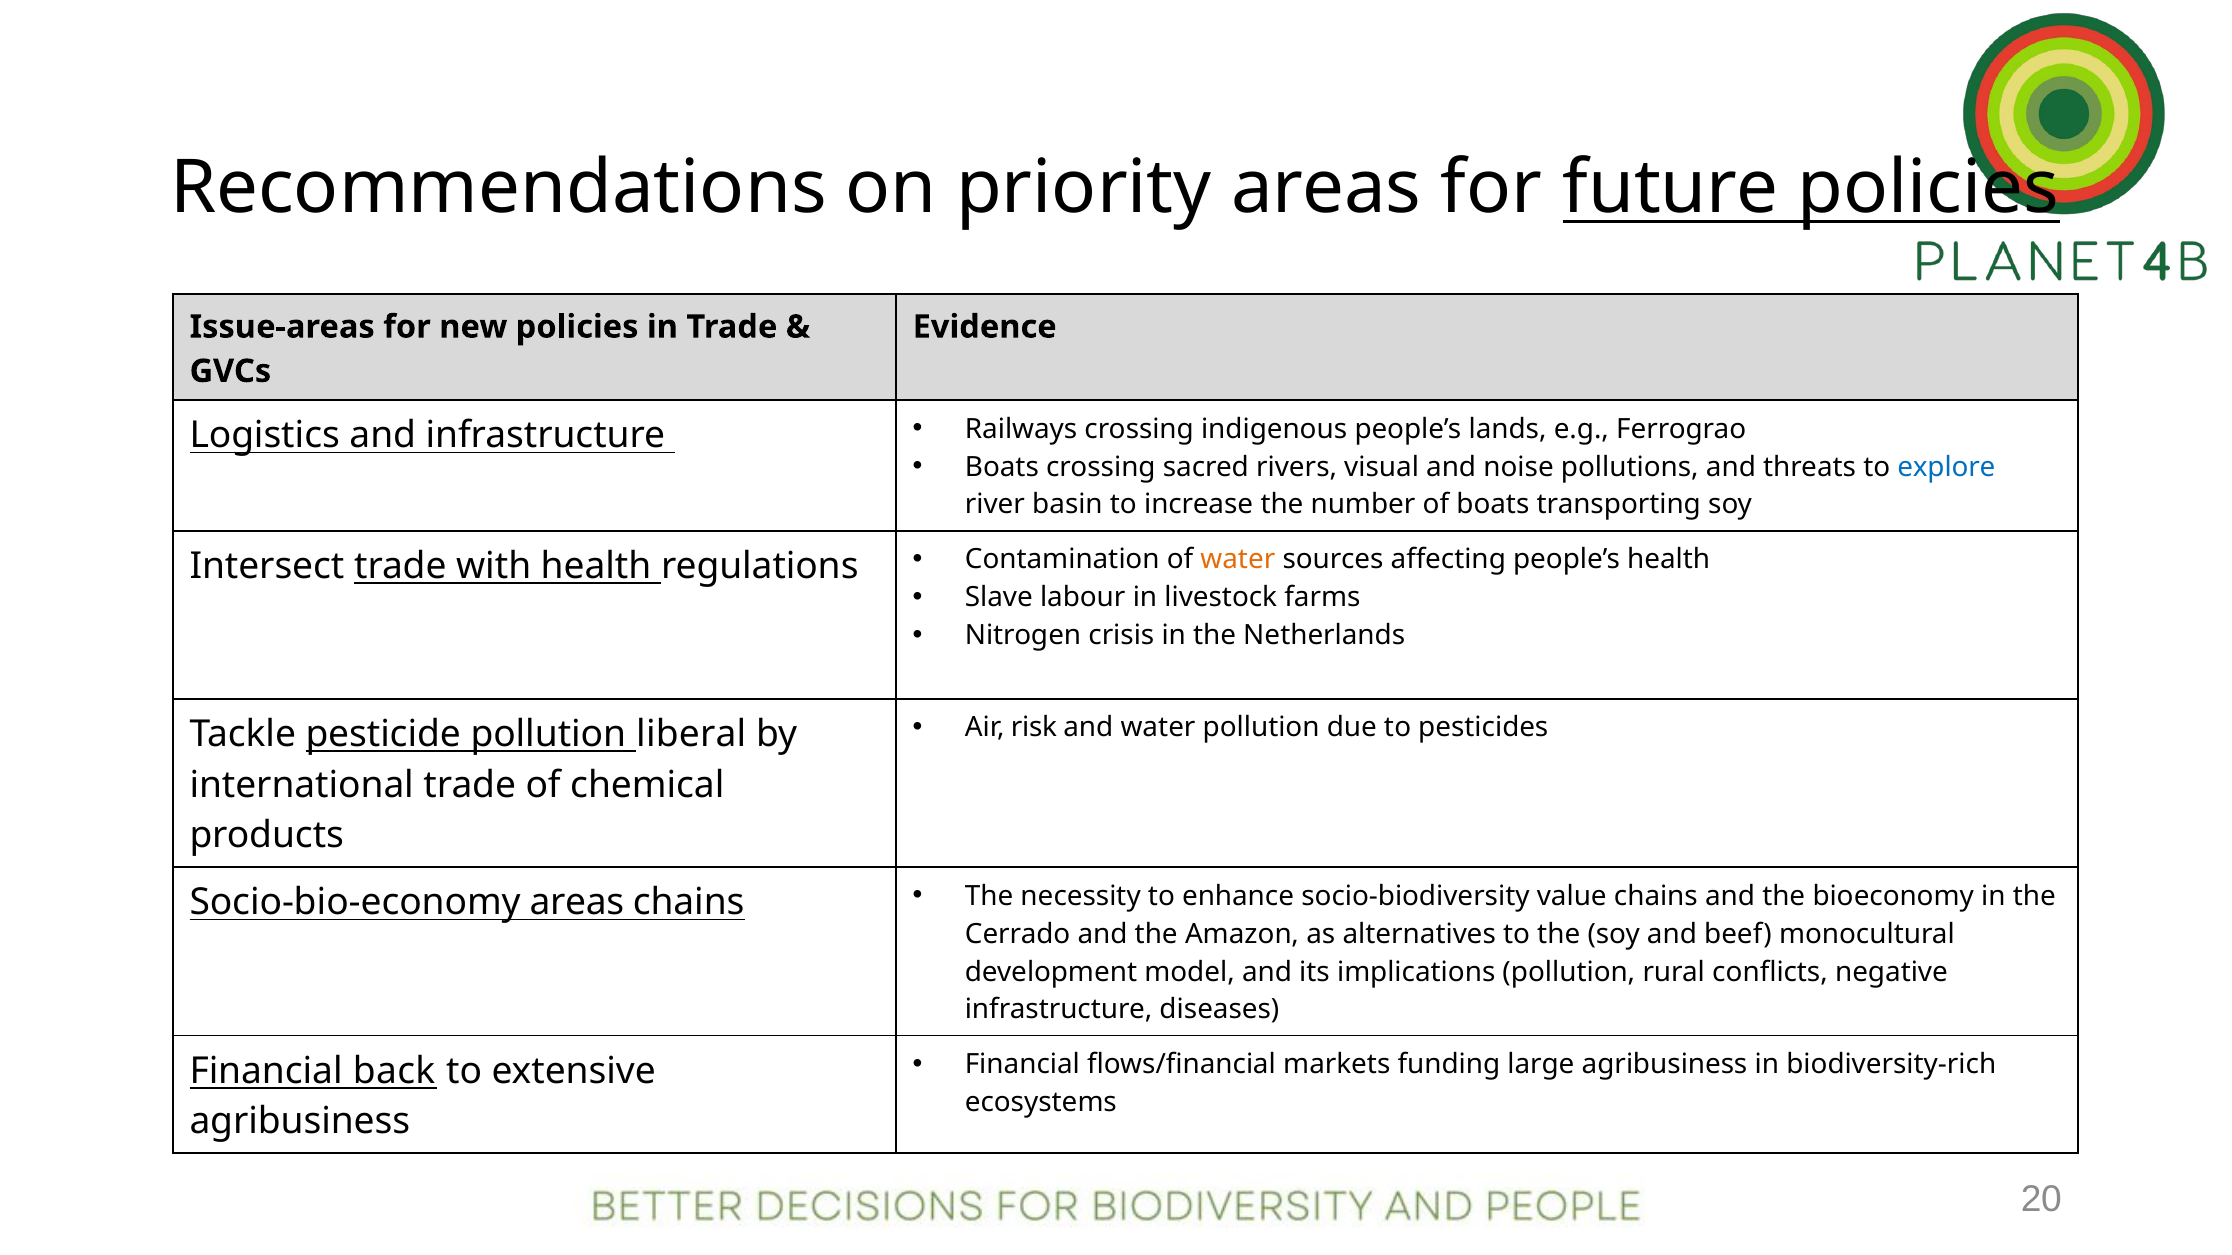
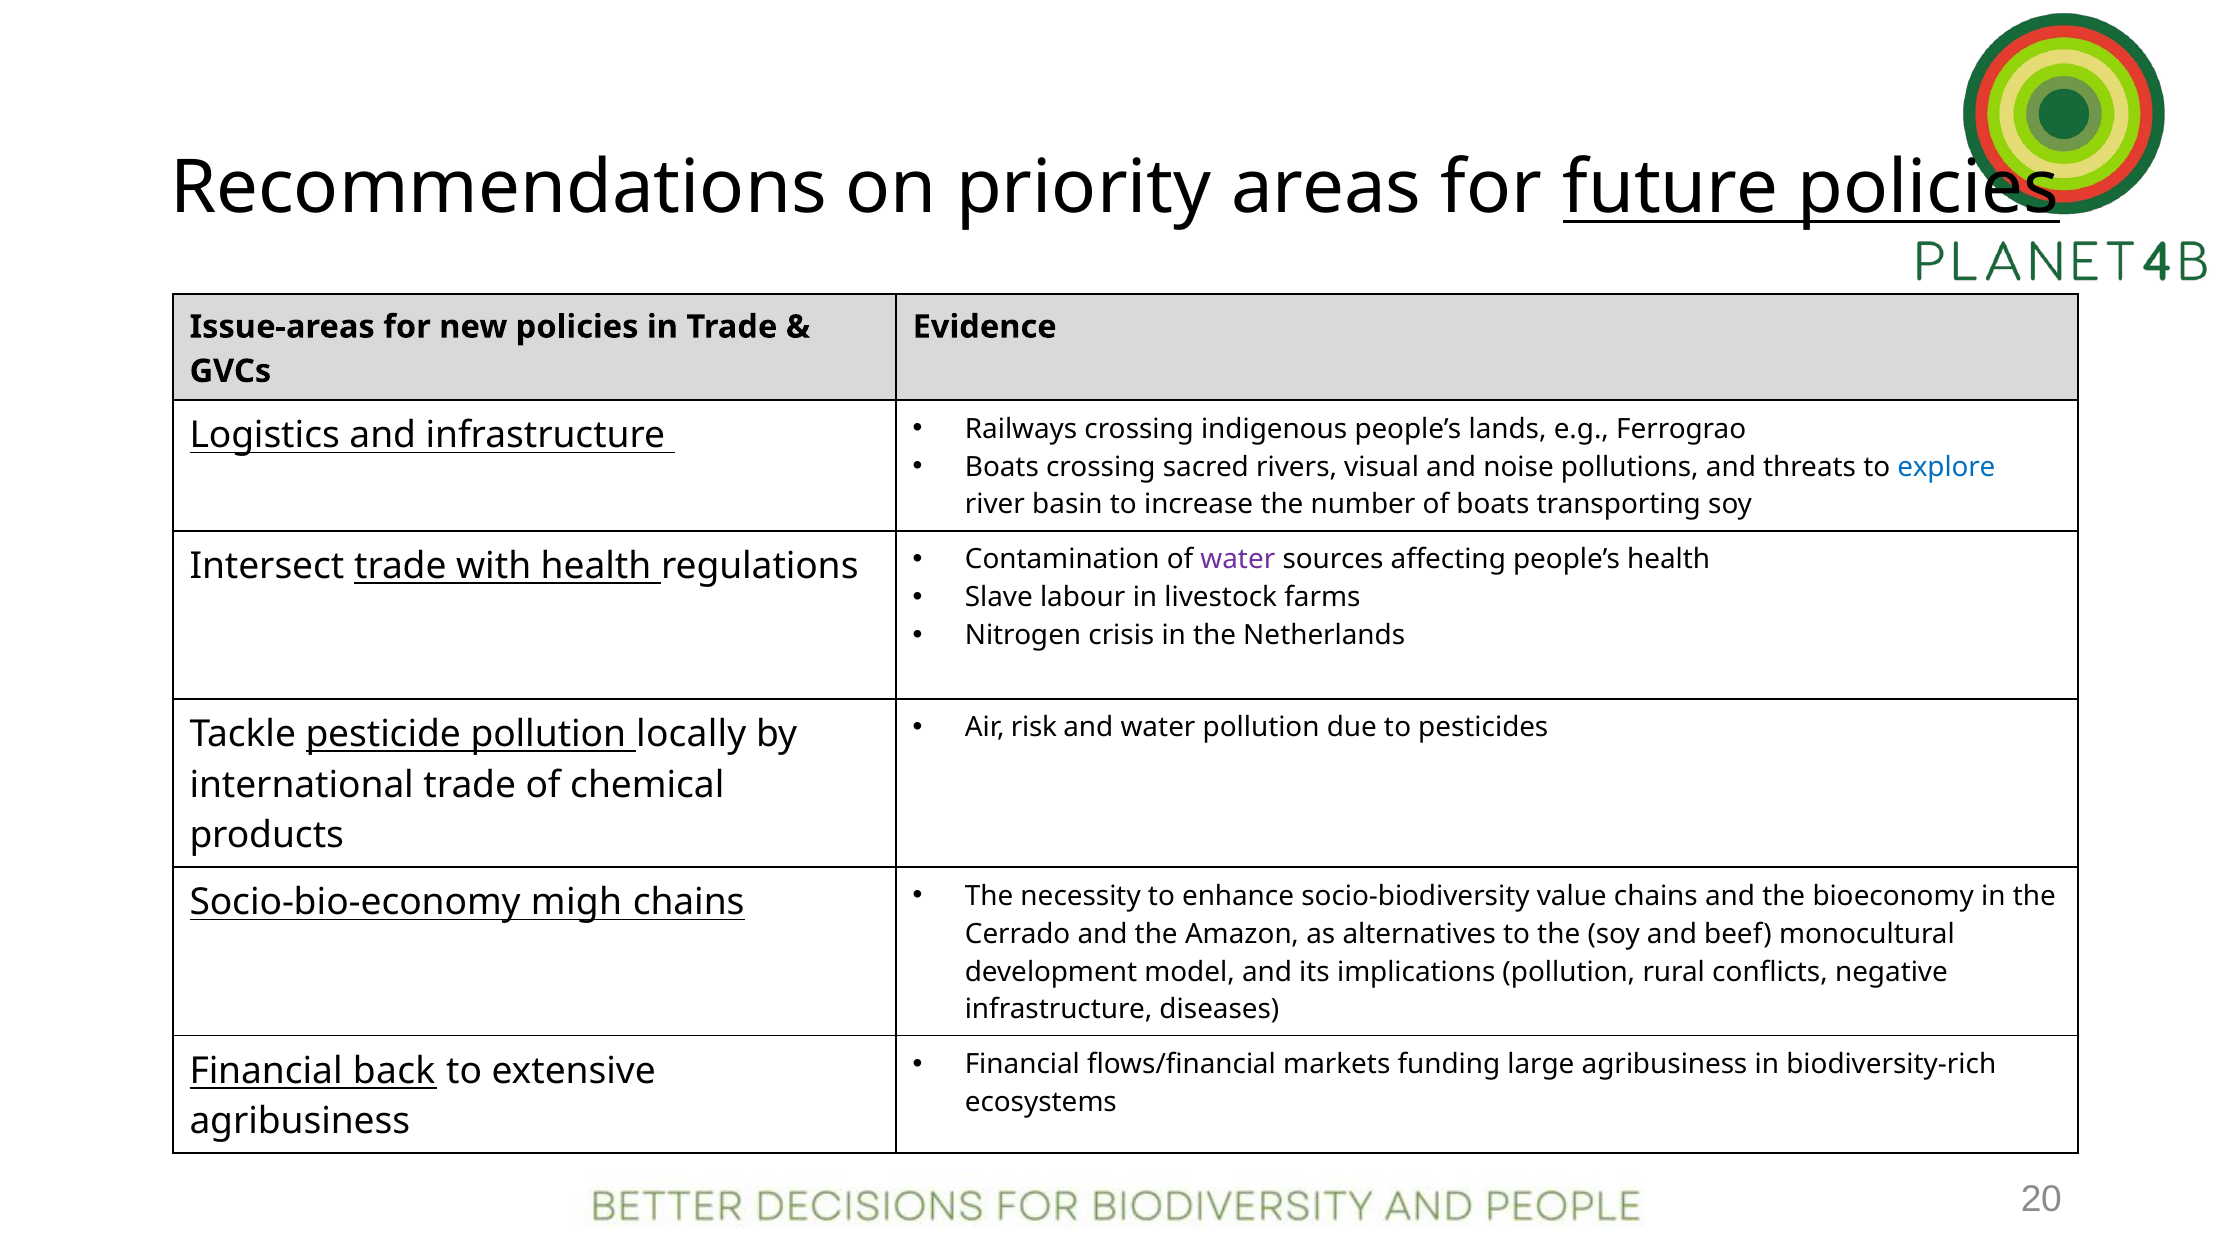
water colour: orange -> purple (1238, 560)
liberal: liberal -> locally (691, 735)
Socio-bio-economy areas: areas -> migh (577, 903)
